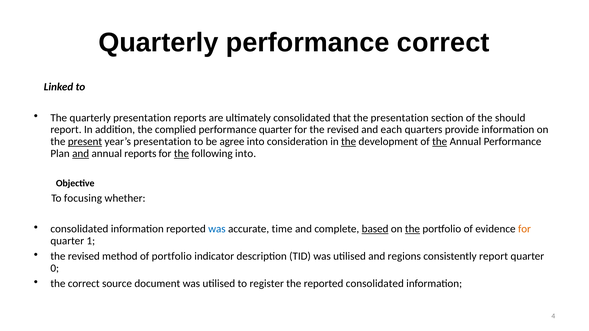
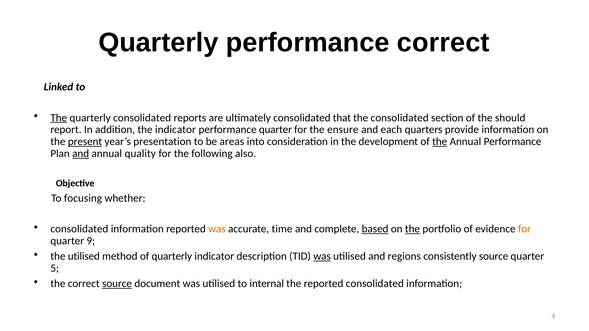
The underline: none -> present (59, 118)
quarterly presentation: presentation -> consolidated (142, 118)
the presentation: presentation -> consolidated (400, 118)
the complied: complied -> indicator (175, 130)
for the revised: revised -> ensure (343, 130)
agree: agree -> areas (232, 142)
the underline: present -> none (349, 142)
annual reports: reports -> quality (140, 154)
the underline: present -> none (181, 154)
following into: into -> also (246, 154)
was colour: blue -> orange (217, 229)
1: 1 -> 9 (91, 241)
revised: revised -> utilised (84, 257)
of portfolio: portfolio -> quarterly (172, 257)
was underline: none -> present (322, 257)
consistently report: report -> source (494, 257)
0: 0 -> 5 (55, 268)
source underline: none -> present (117, 284)
register: register -> internal (267, 284)
